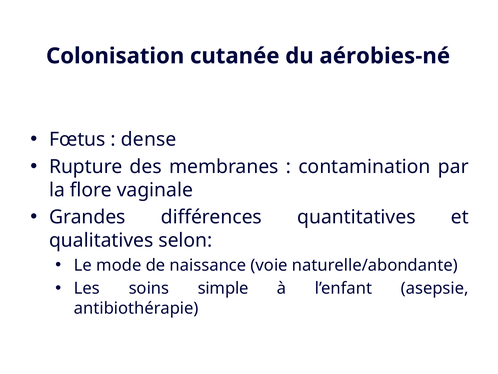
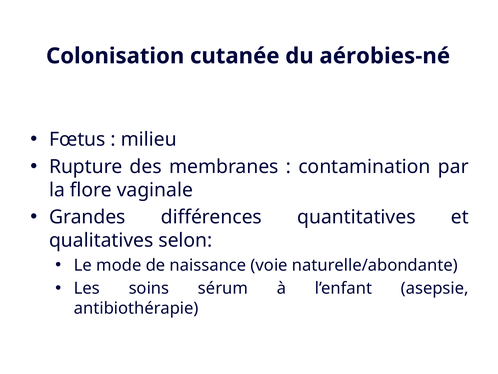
dense: dense -> milieu (149, 139)
simple: simple -> sérum (223, 288)
